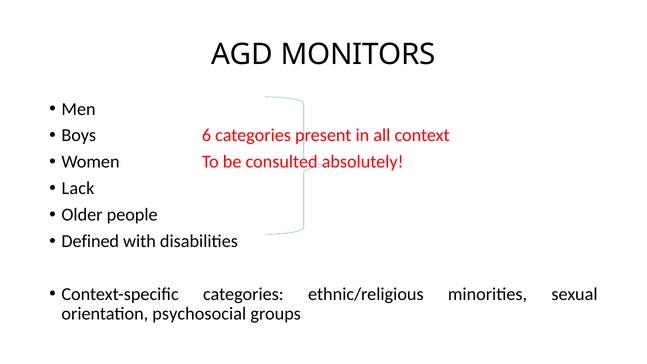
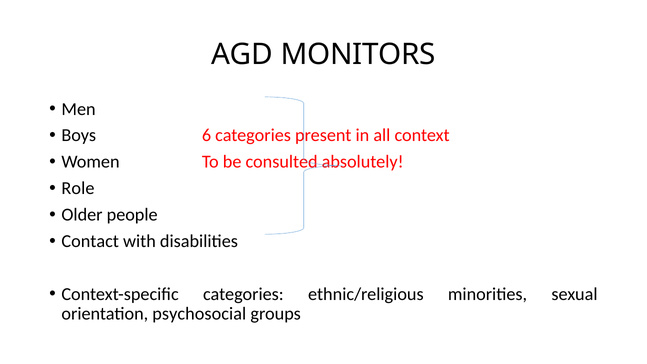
Lack: Lack -> Role (78, 188)
Defined: Defined -> Contact (90, 241)
